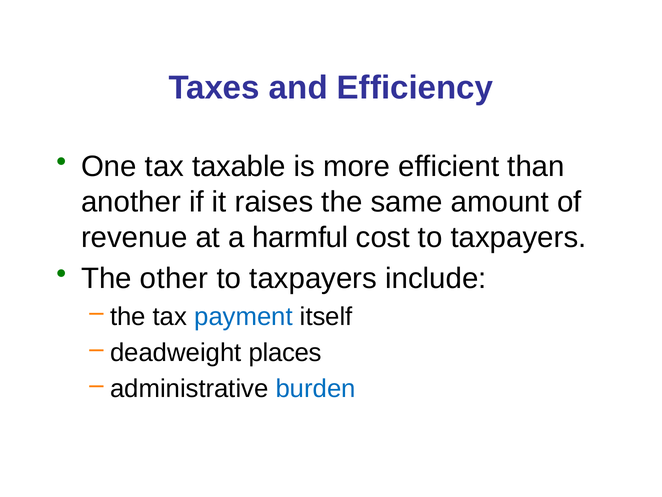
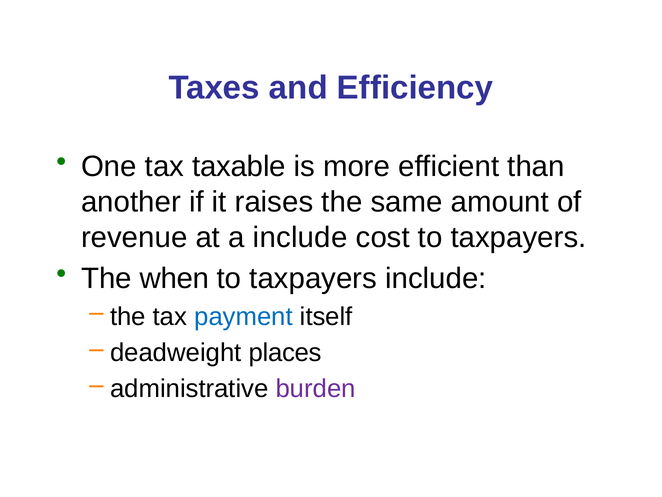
a harmful: harmful -> include (300, 237)
other: other -> when (174, 278)
burden colour: blue -> purple (316, 388)
